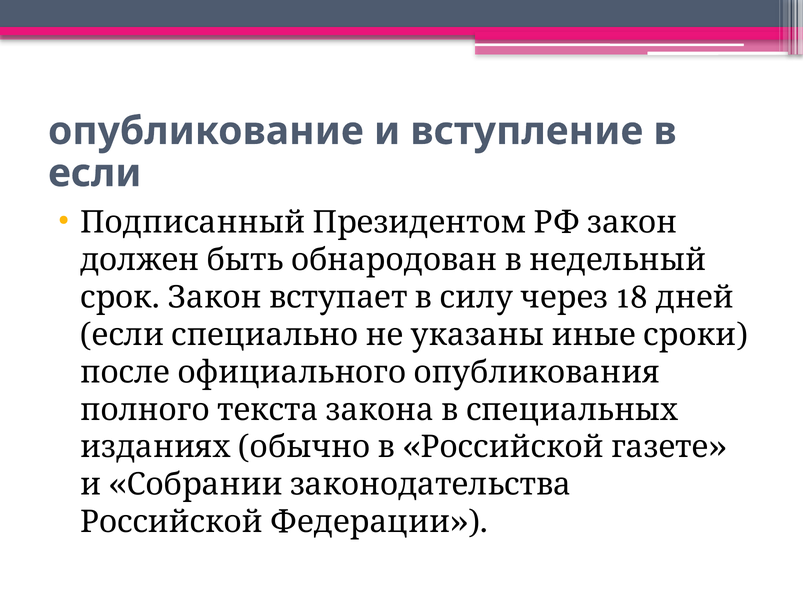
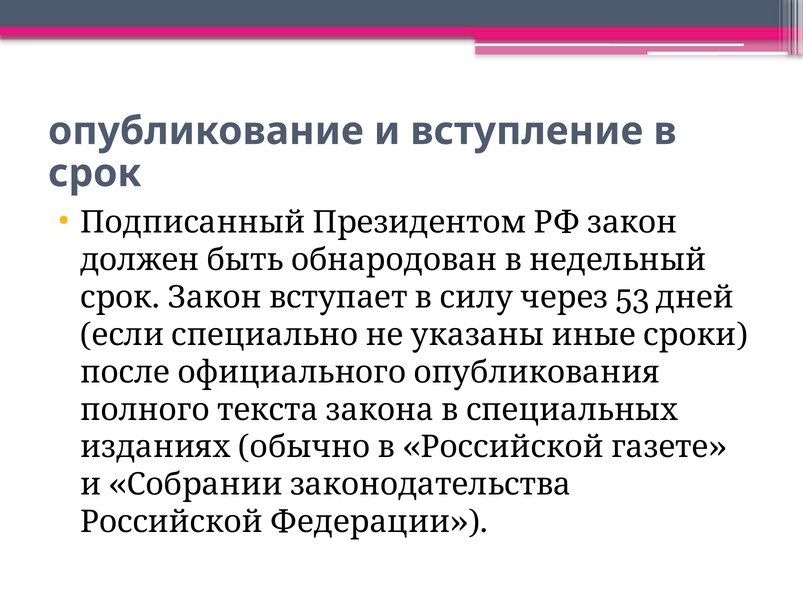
если: если -> срок (95, 173)
18: 18 -> 53 (633, 297)
